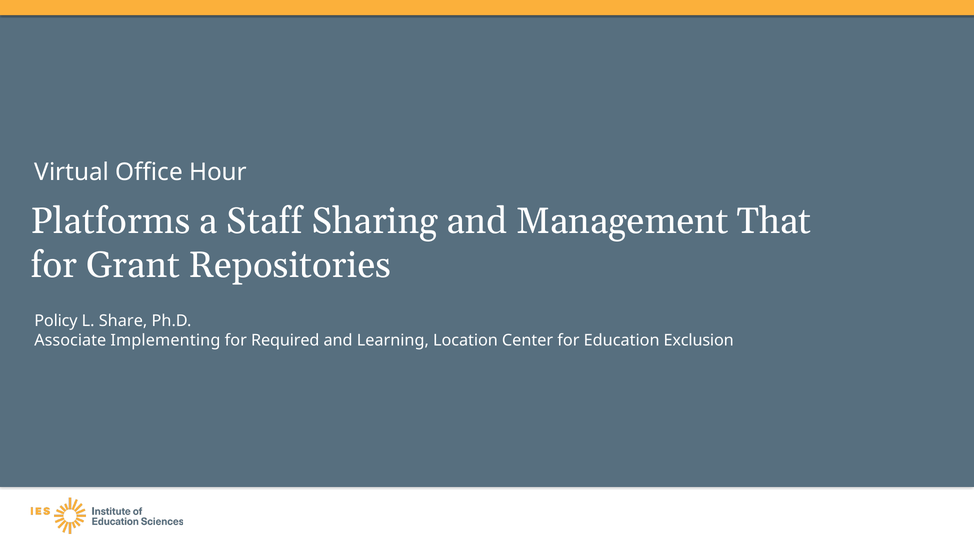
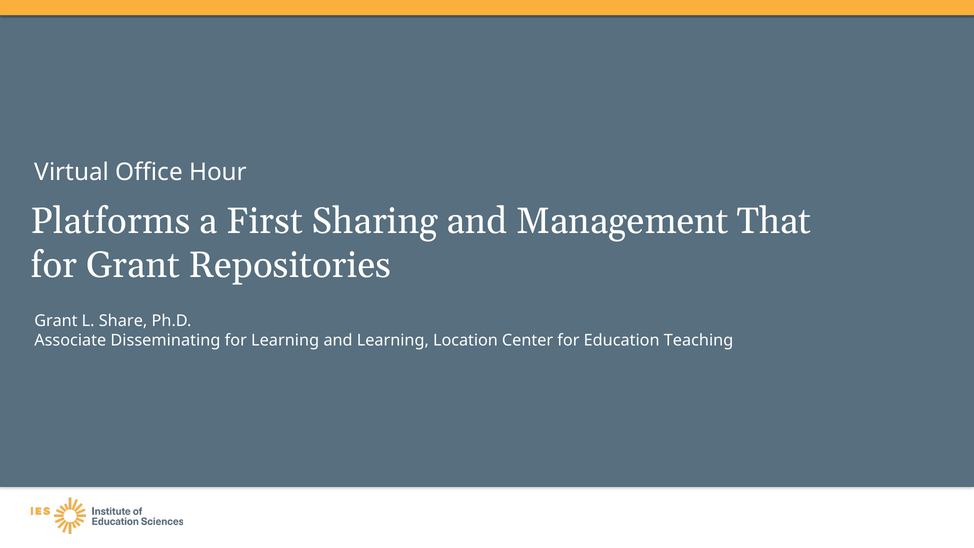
Staff: Staff -> First (265, 221)
Policy: Policy -> Grant (56, 321)
Implementing: Implementing -> Disseminating (165, 340)
for Required: Required -> Learning (285, 340)
Exclusion: Exclusion -> Teaching (699, 340)
